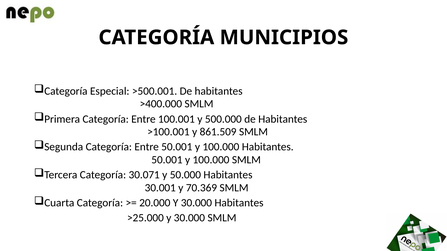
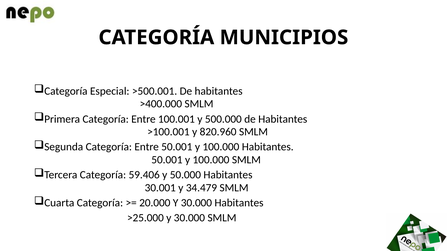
861.509: 861.509 -> 820.960 (218, 132)
30.071: 30.071 -> 59.406 (144, 175)
70.369: 70.369 -> 34.479 (201, 188)
